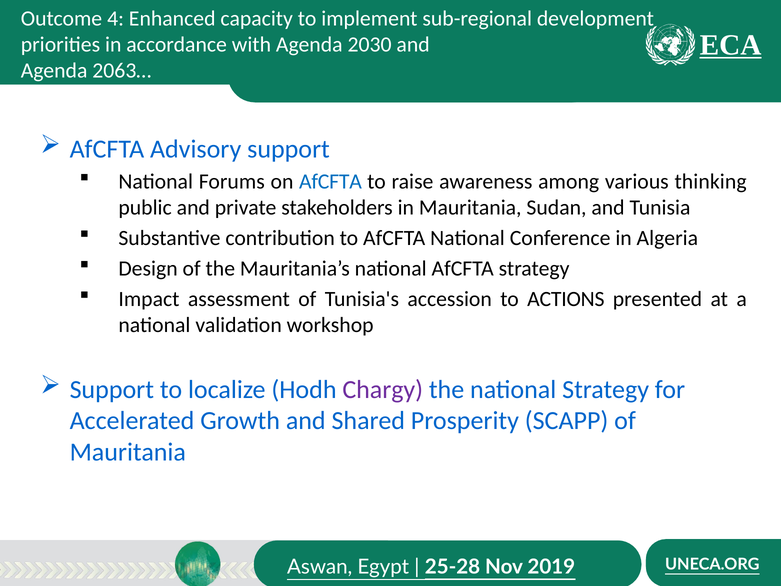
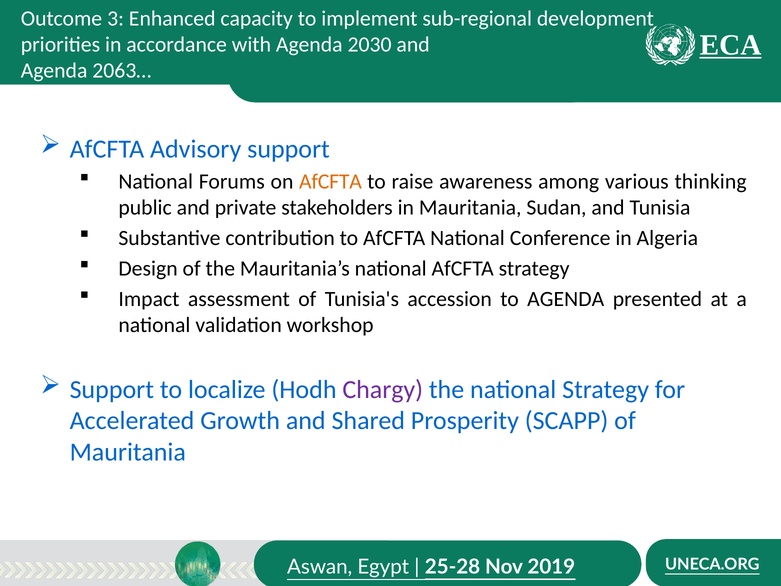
4: 4 -> 3 (116, 18)
AfCFTA colour: blue -> orange (330, 182)
to ACTIONS: ACTIONS -> AGENDA (566, 299)
